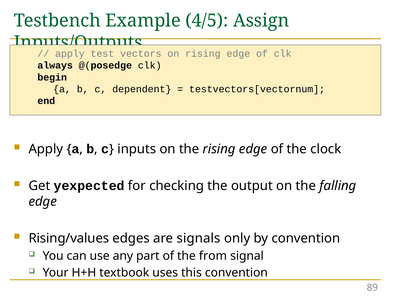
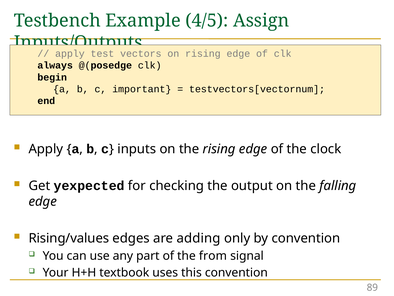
dependent: dependent -> important (142, 89)
signals: signals -> adding (199, 238)
